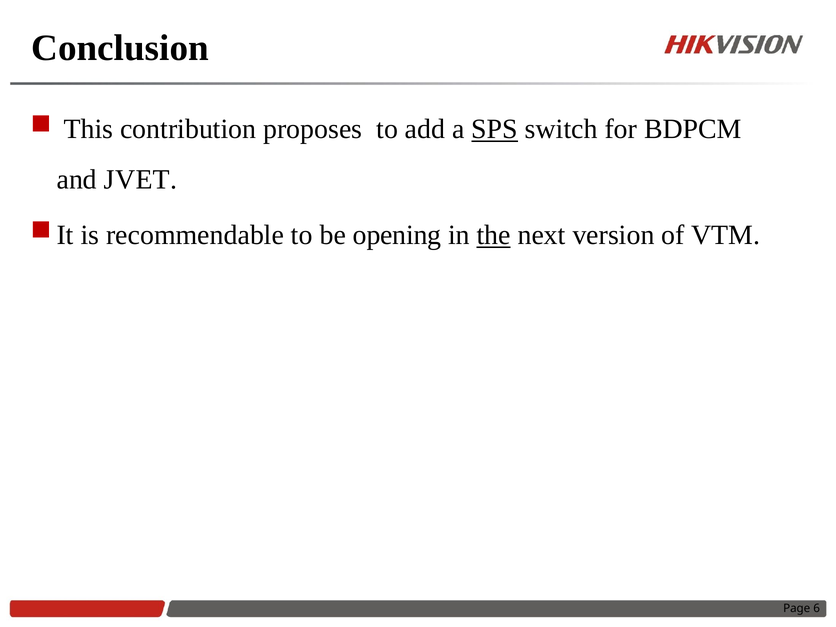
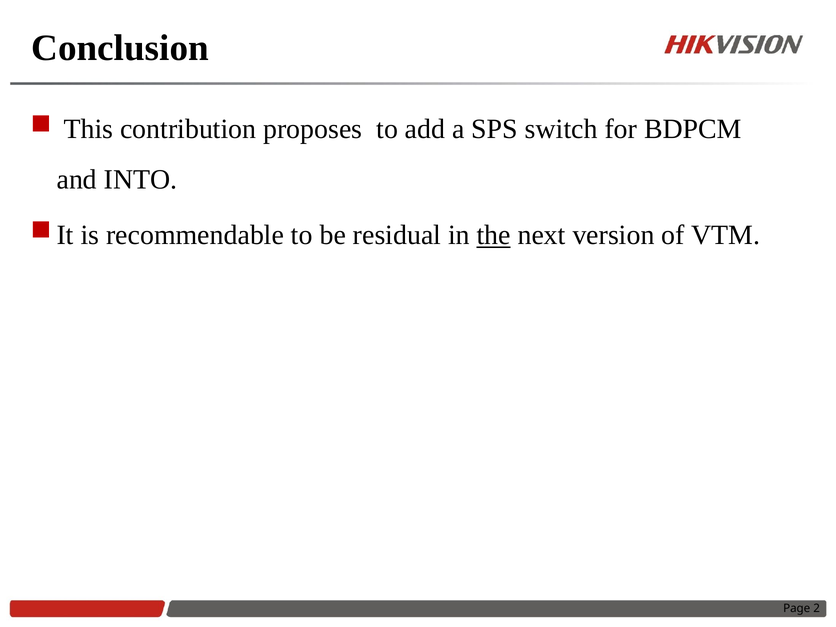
SPS underline: present -> none (495, 129)
JVET: JVET -> INTO (141, 179)
opening: opening -> residual (397, 235)
6: 6 -> 2 (817, 609)
